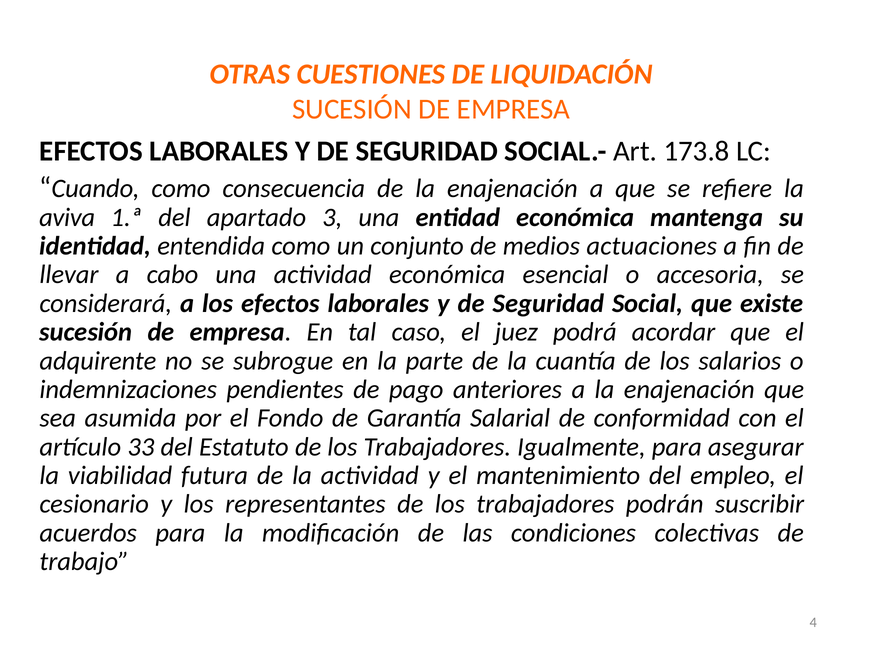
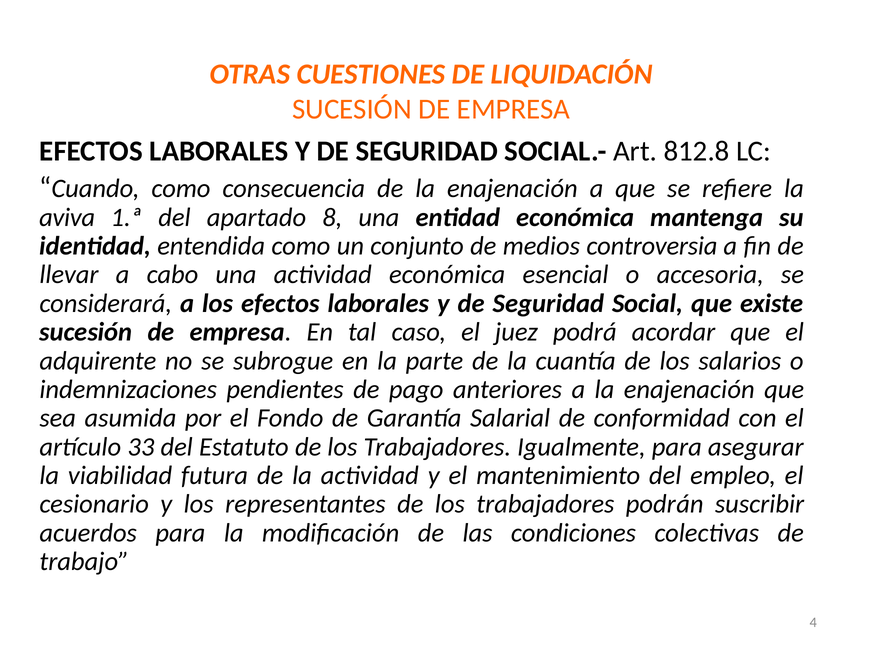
173.8: 173.8 -> 812.8 (697, 151)
3: 3 -> 8 (332, 217)
actuaciones: actuaciones -> controversia (652, 246)
